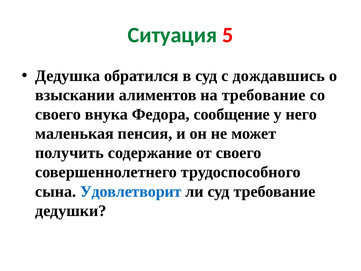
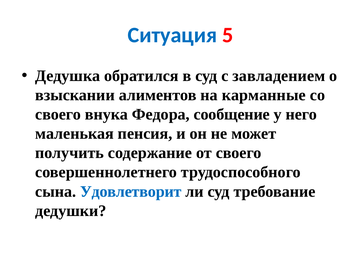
Ситуация colour: green -> blue (172, 35)
дождавшись: дождавшись -> завладением (279, 76)
на требование: требование -> карманные (264, 95)
